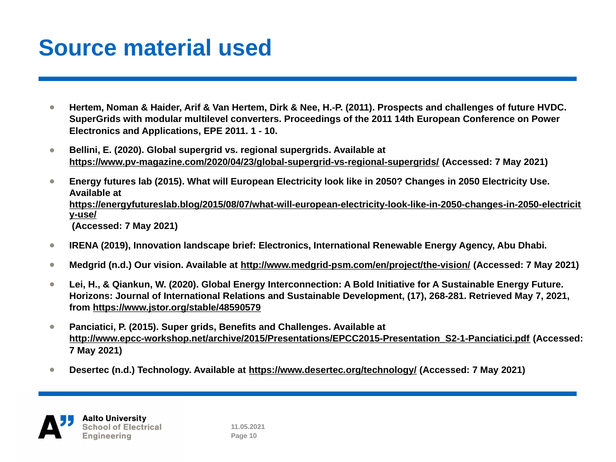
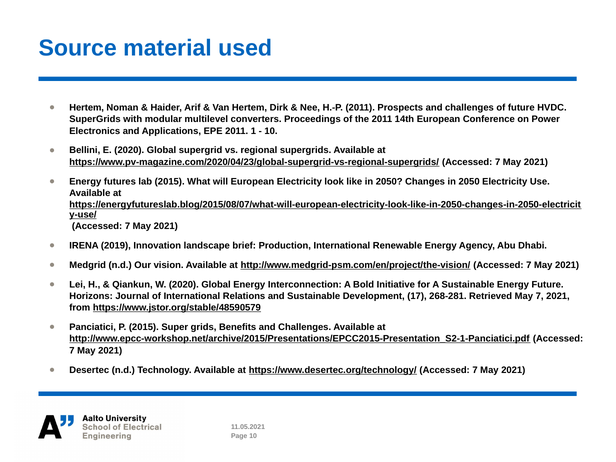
brief Electronics: Electronics -> Production (285, 246)
